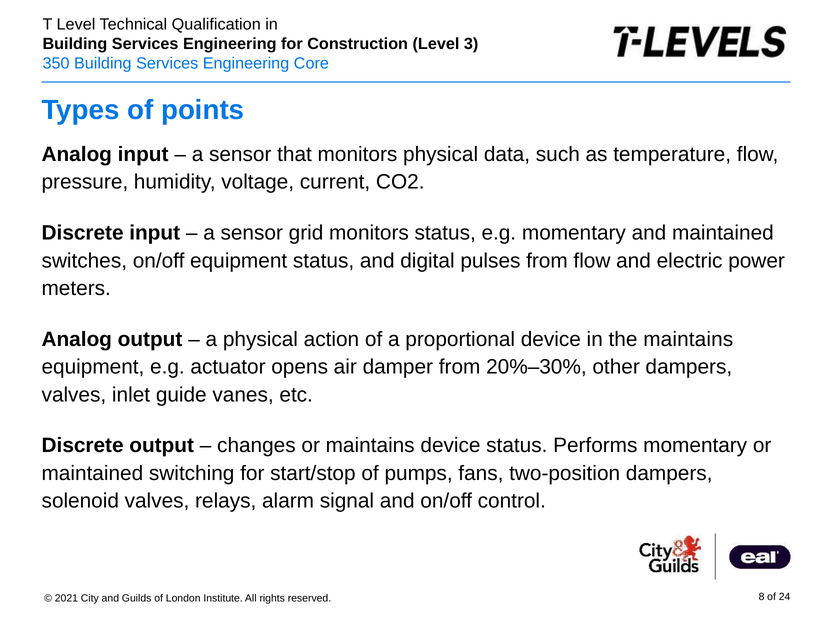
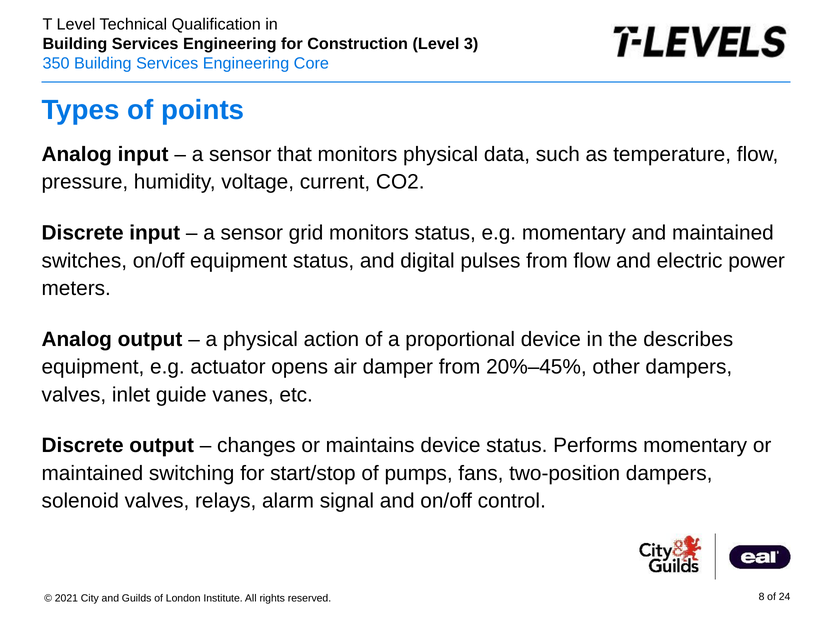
the maintains: maintains -> describes (688, 339)
20%–30%: 20%–30% -> 20%–45% (536, 367)
